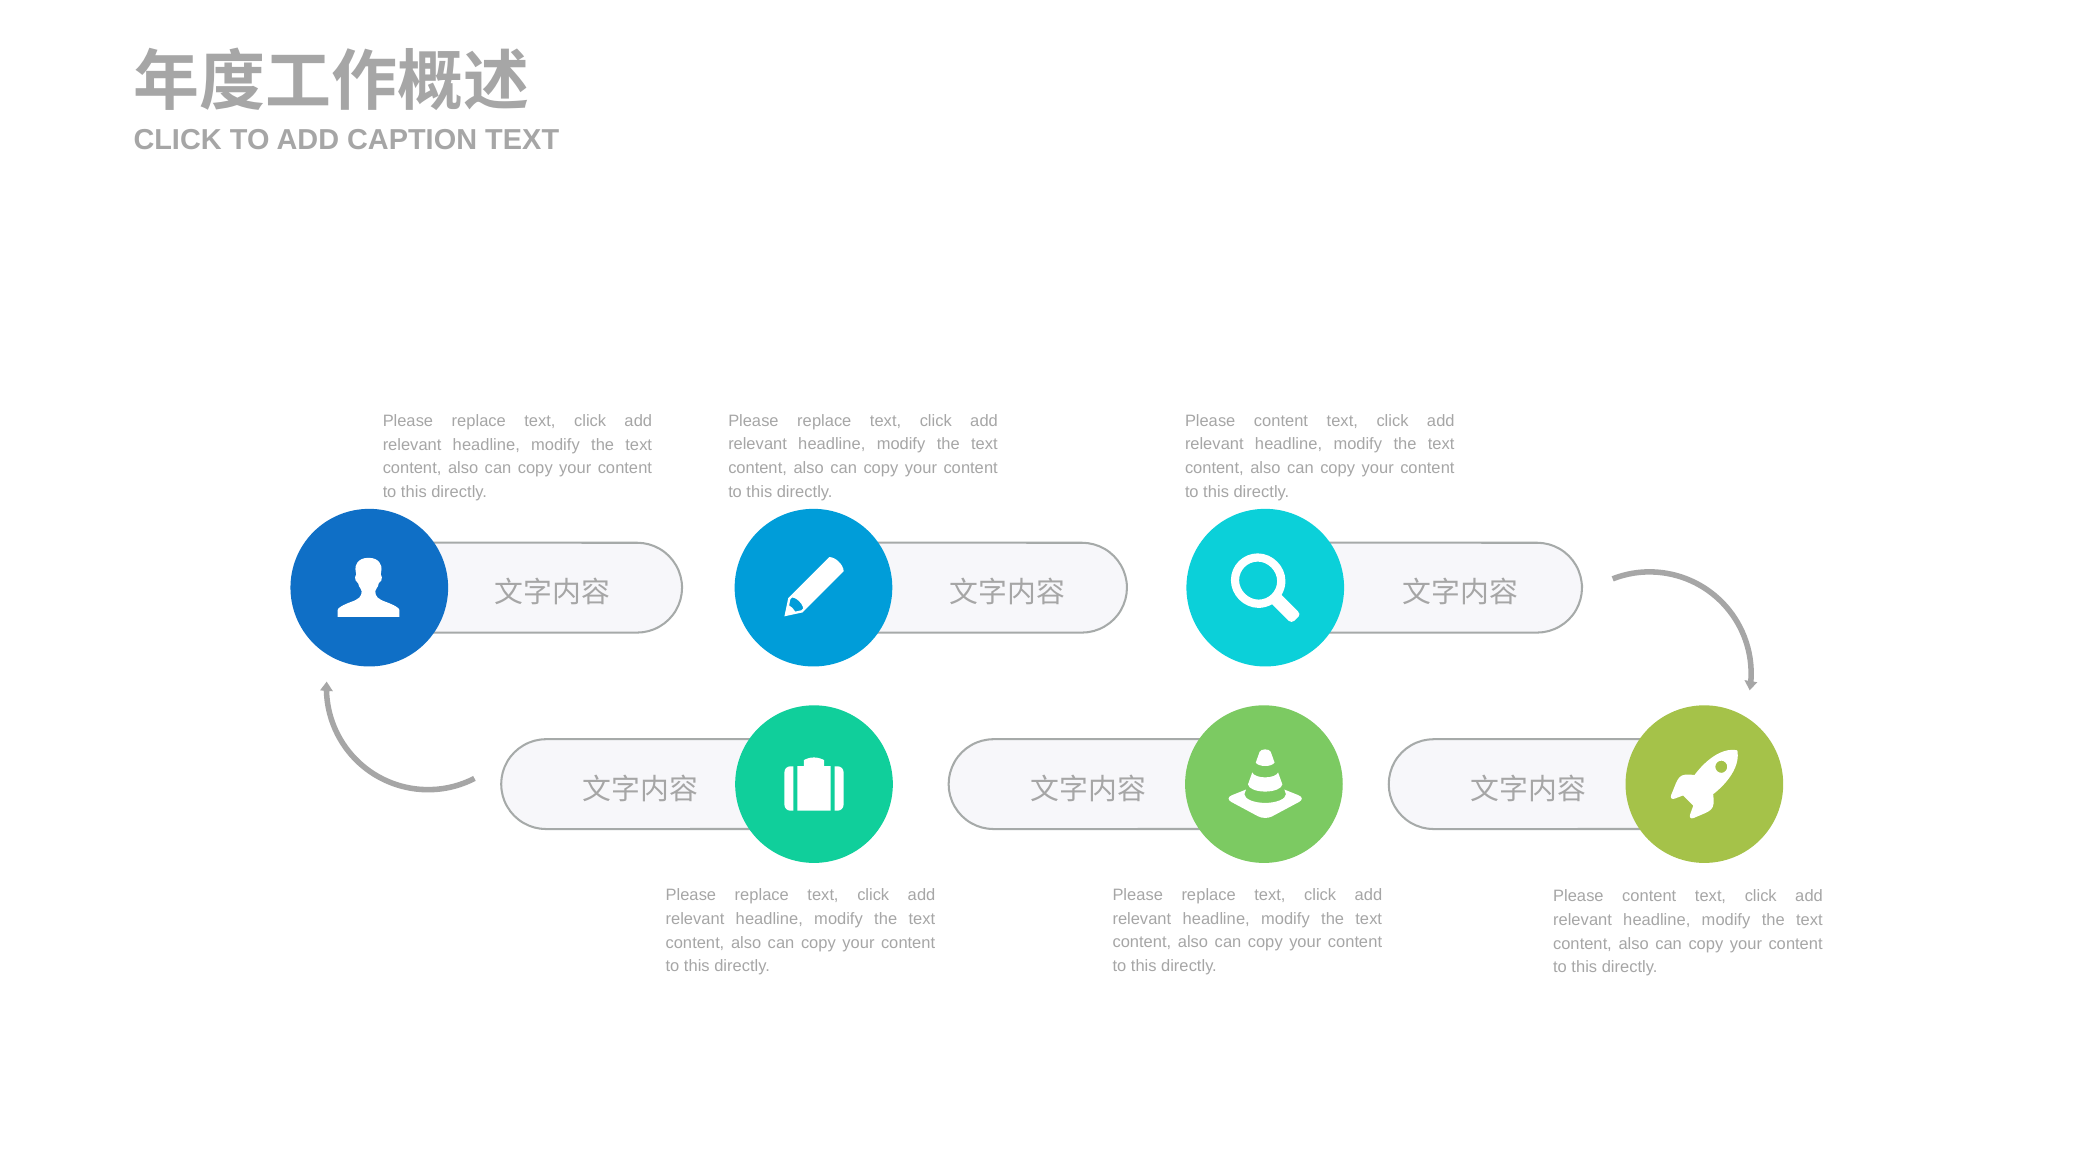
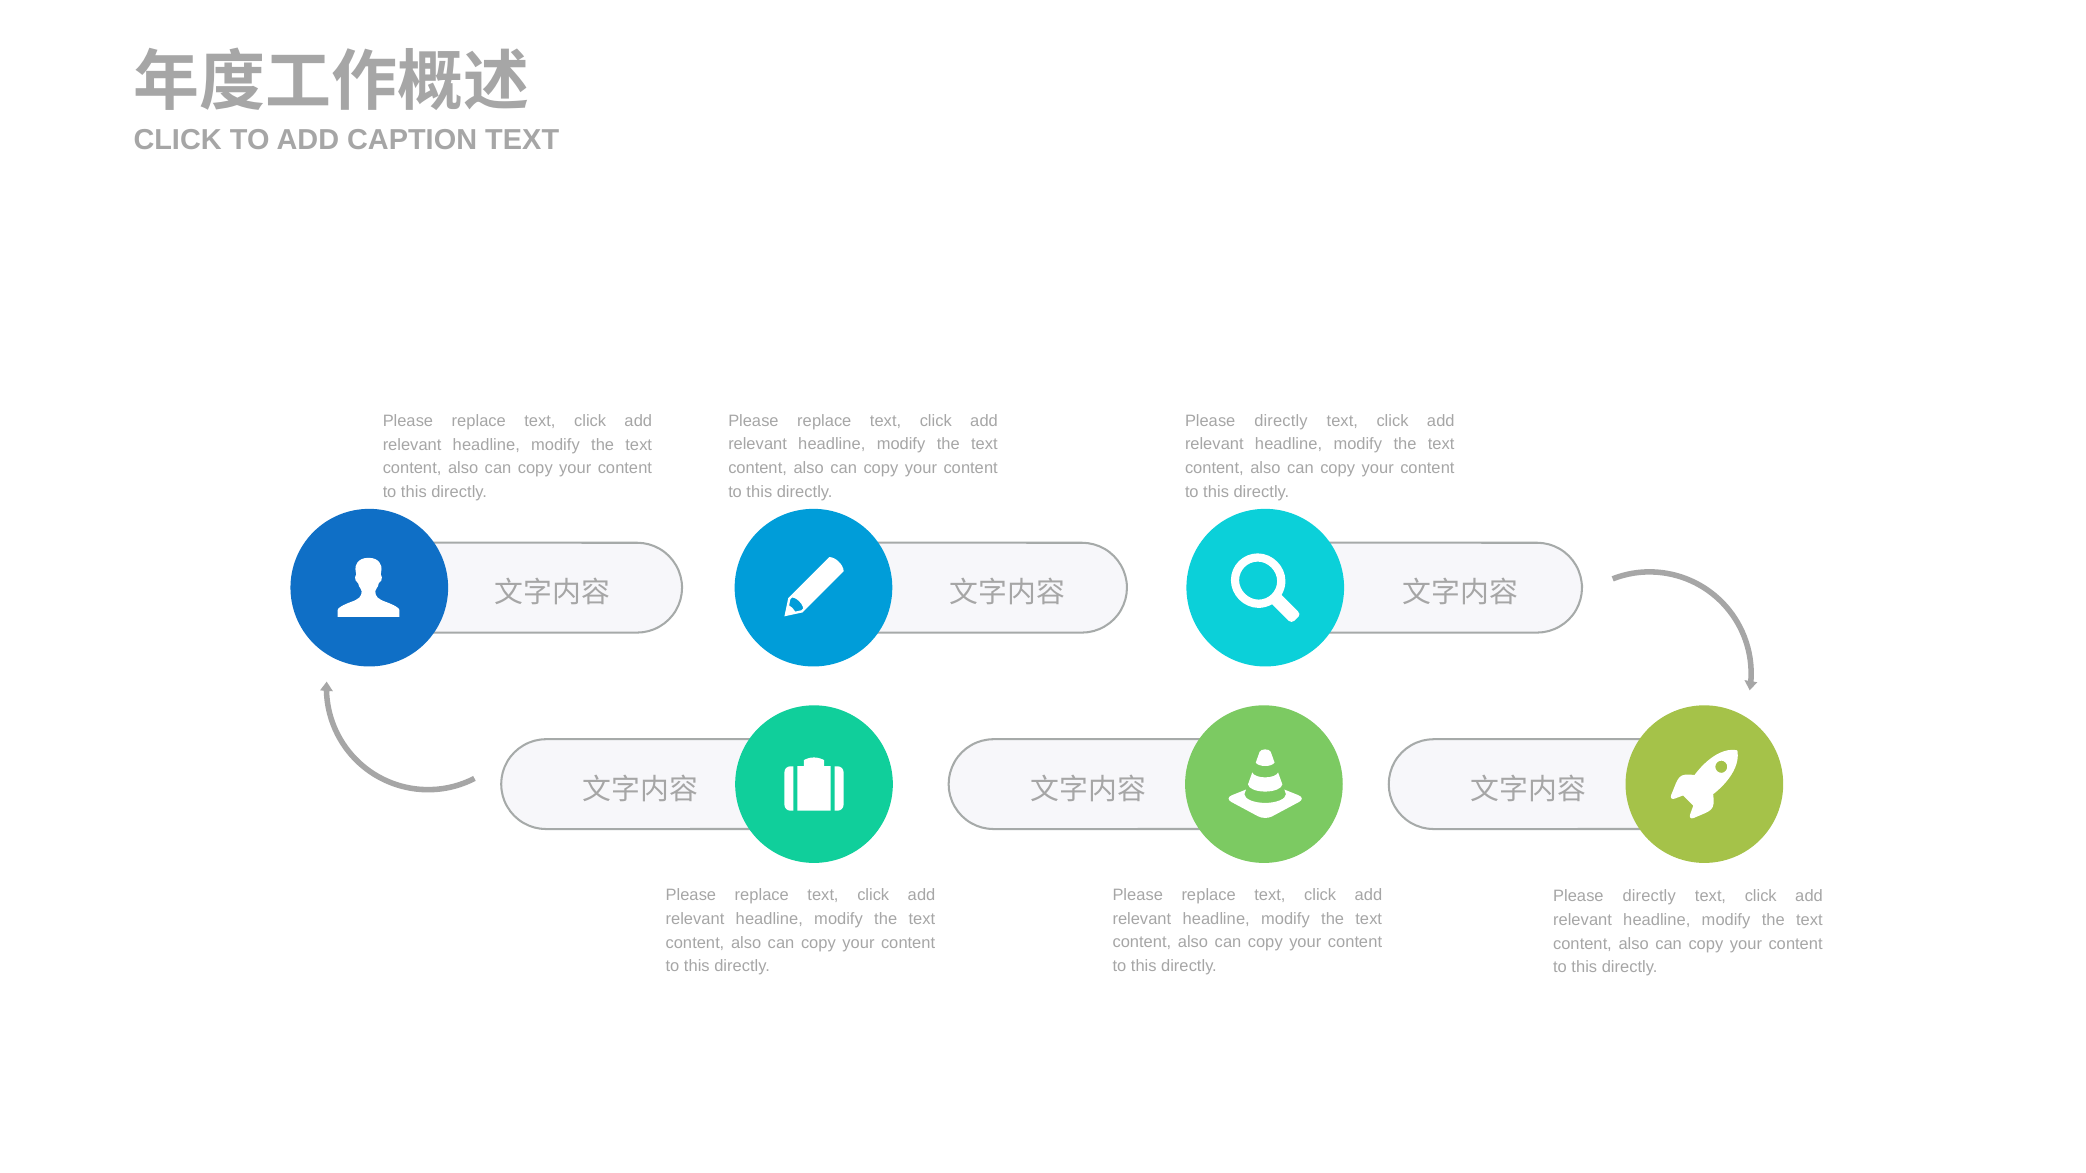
content: content -> directly (1281, 421)
content: content -> directly (1649, 897)
